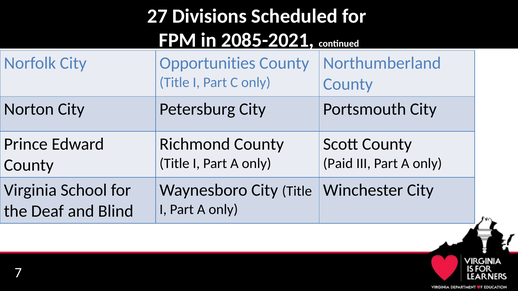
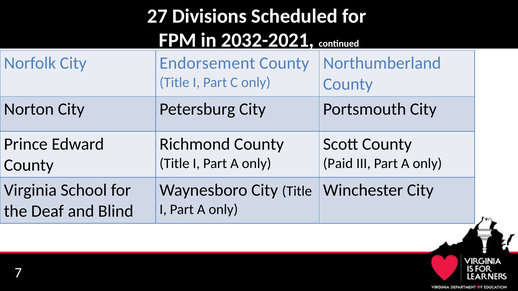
2085-2021: 2085-2021 -> 2032-2021 (268, 40)
Opportunities: Opportunities -> Endorsement (207, 63)
